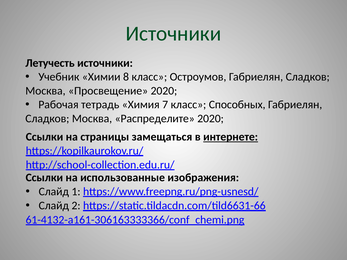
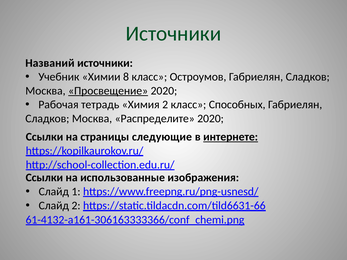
Летучесть: Летучесть -> Названий (50, 63)
Просвещение underline: none -> present (108, 91)
Химия 7: 7 -> 2 (165, 105)
замещаться: замещаться -> следующие (162, 137)
